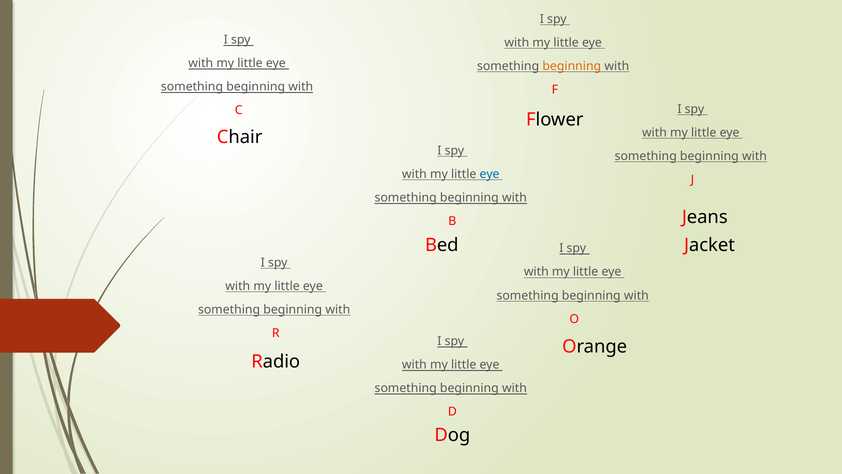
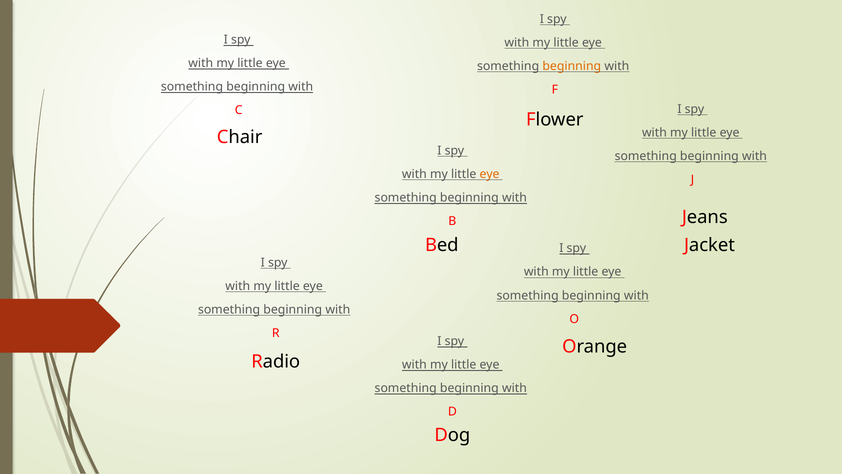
eye colour: blue -> orange (490, 174)
